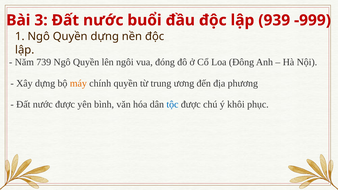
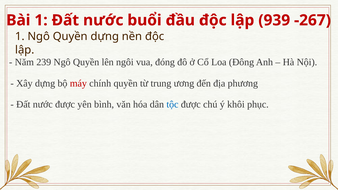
Bài 3: 3 -> 1 (41, 20)
-999: -999 -> -267 (313, 20)
739: 739 -> 239 (44, 62)
máy colour: orange -> red (78, 83)
